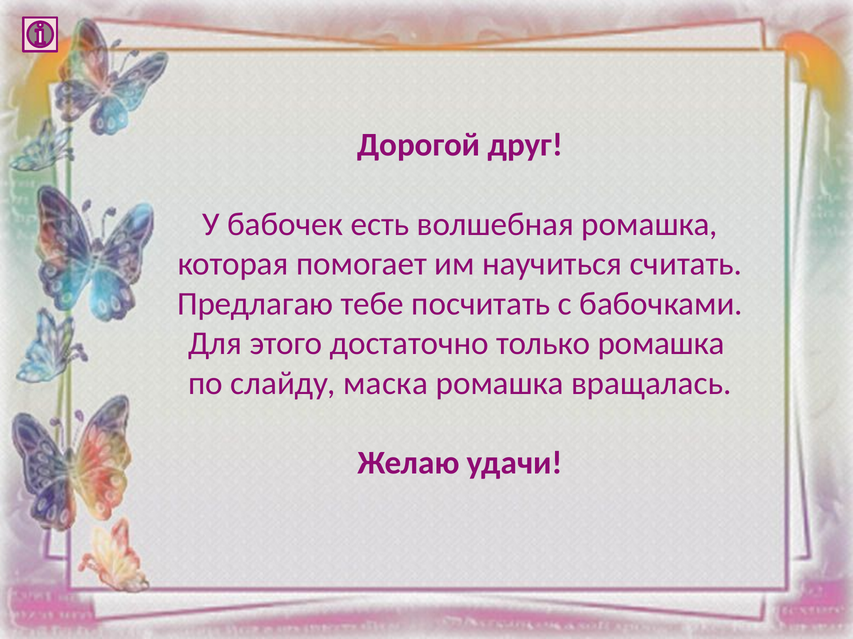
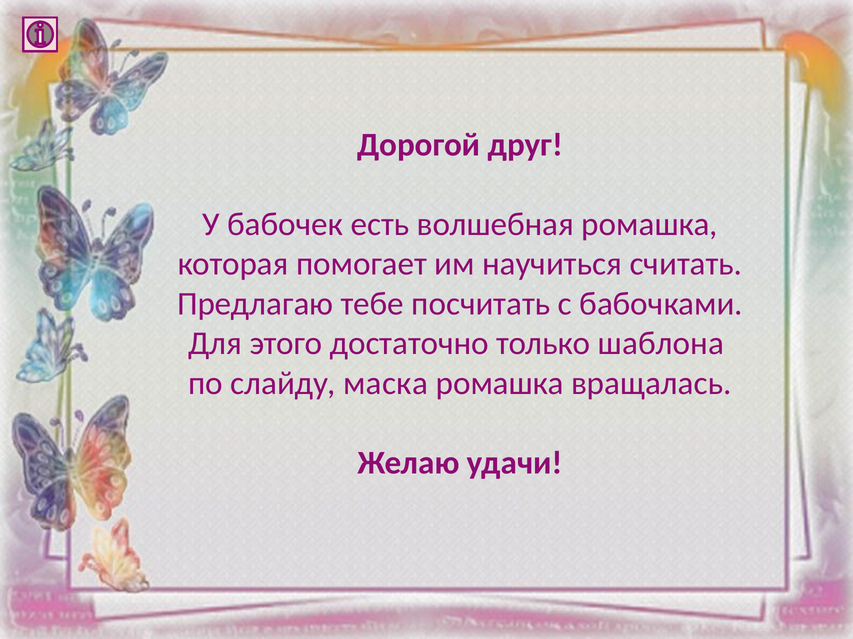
только ромашка: ромашка -> шаблона (661, 344)
